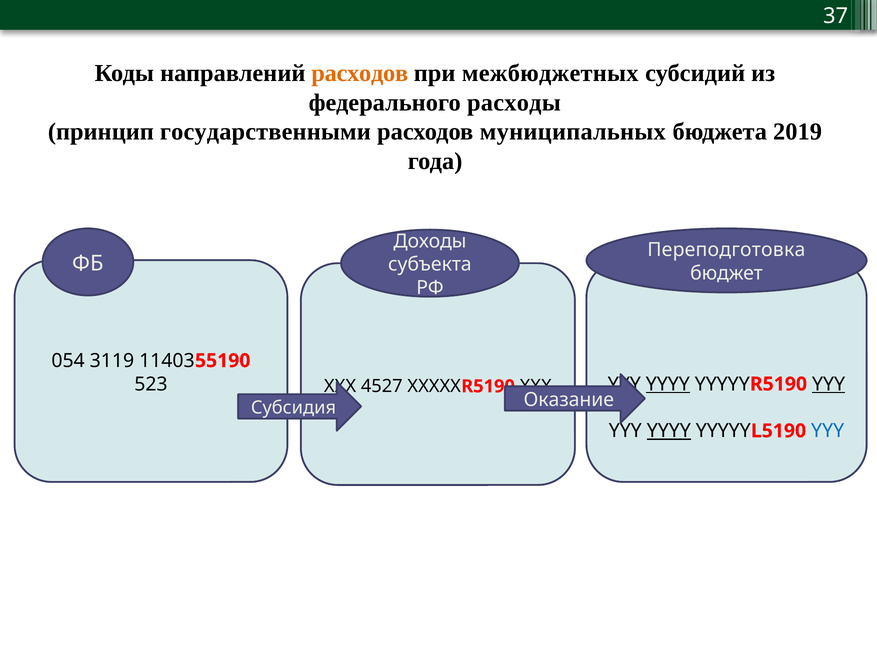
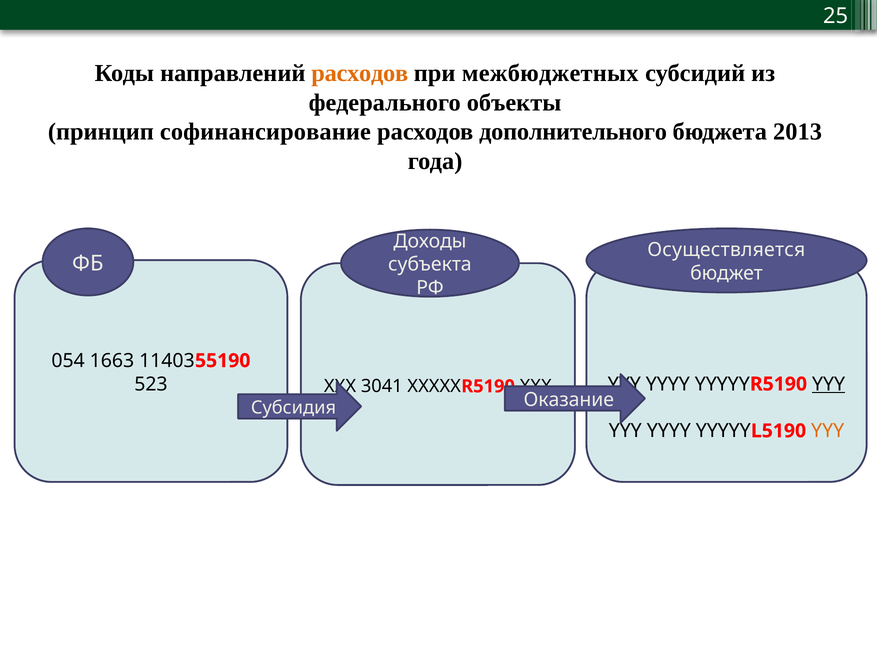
37: 37 -> 25 (836, 16)
расходы: расходы -> объекты (514, 102)
государственными: государственными -> софинансирование (265, 132)
муниципальных: муниципальных -> дополнительного (573, 132)
2019: 2019 -> 2013 (798, 132)
Переподготовка: Переподготовка -> Осуществляется (726, 250)
3119: 3119 -> 1663 (112, 361)
4527: 4527 -> 3041 (382, 386)
YYYY underline: present -> none (668, 384)
YYYY underline: present -> none (669, 431)
YYY colour: blue -> orange (828, 431)
